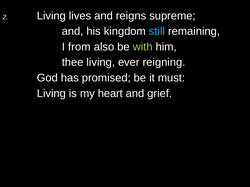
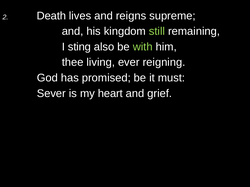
2 Living: Living -> Death (51, 16)
still colour: light blue -> light green (157, 31)
from: from -> sting (79, 47)
Living: Living -> Sever (51, 94)
